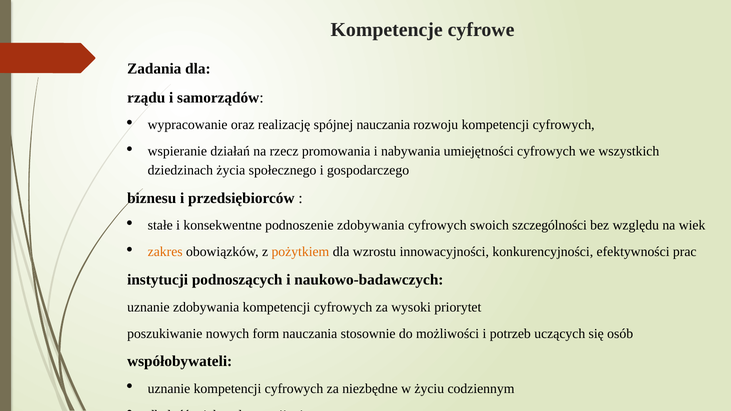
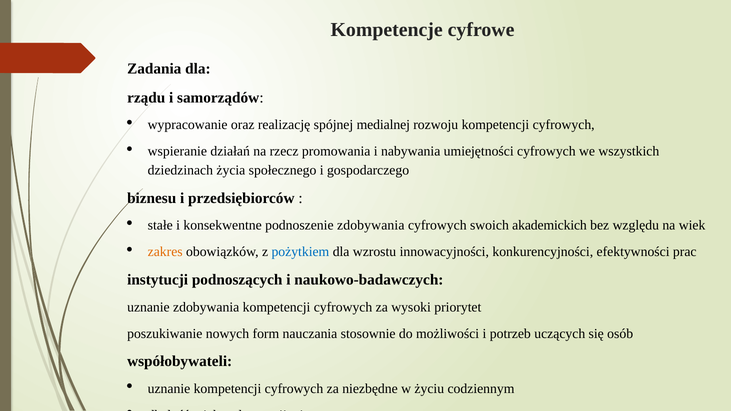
spójnej nauczania: nauczania -> medialnej (383, 125)
szczególności: szczególności -> akademickich (550, 225)
pożytkiem colour: orange -> blue (300, 252)
